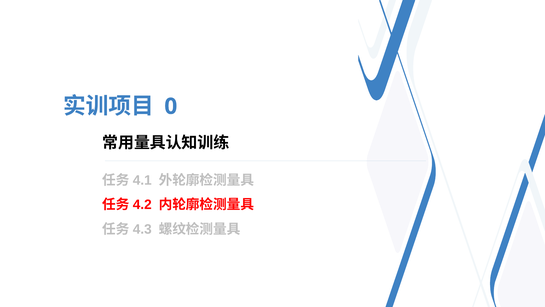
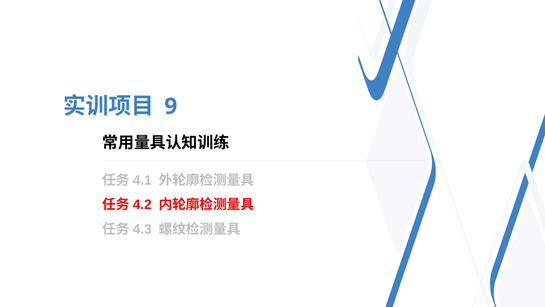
0: 0 -> 9 (171, 106)
